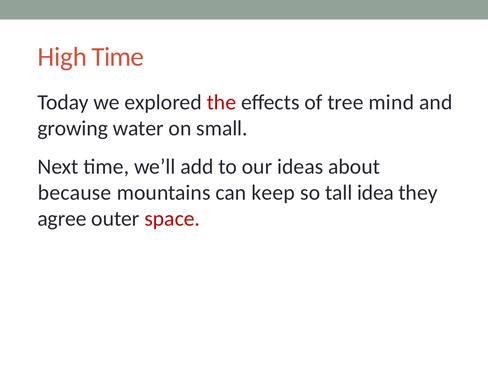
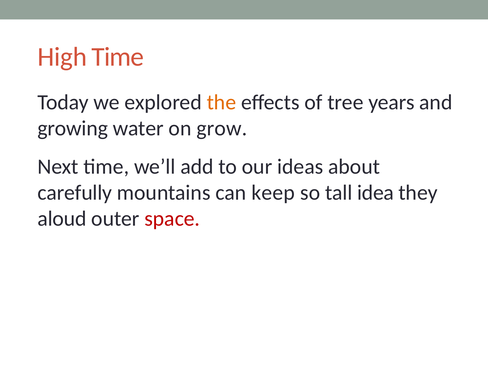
the colour: red -> orange (221, 102)
mind: mind -> years (391, 102)
small: small -> grow (222, 128)
because: because -> carefully (75, 193)
agree: agree -> aloud (62, 219)
